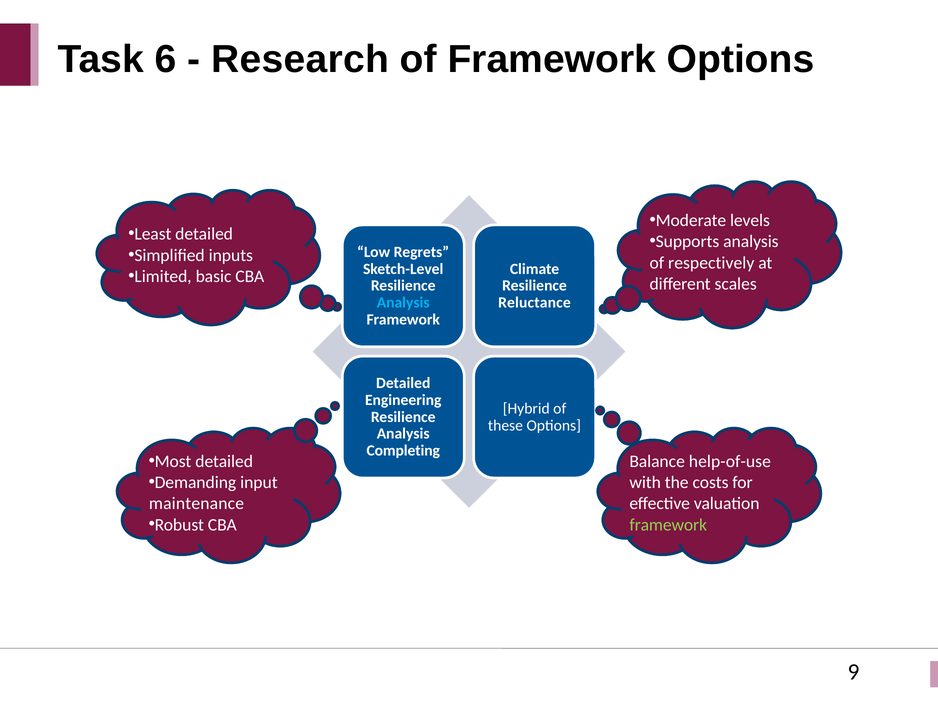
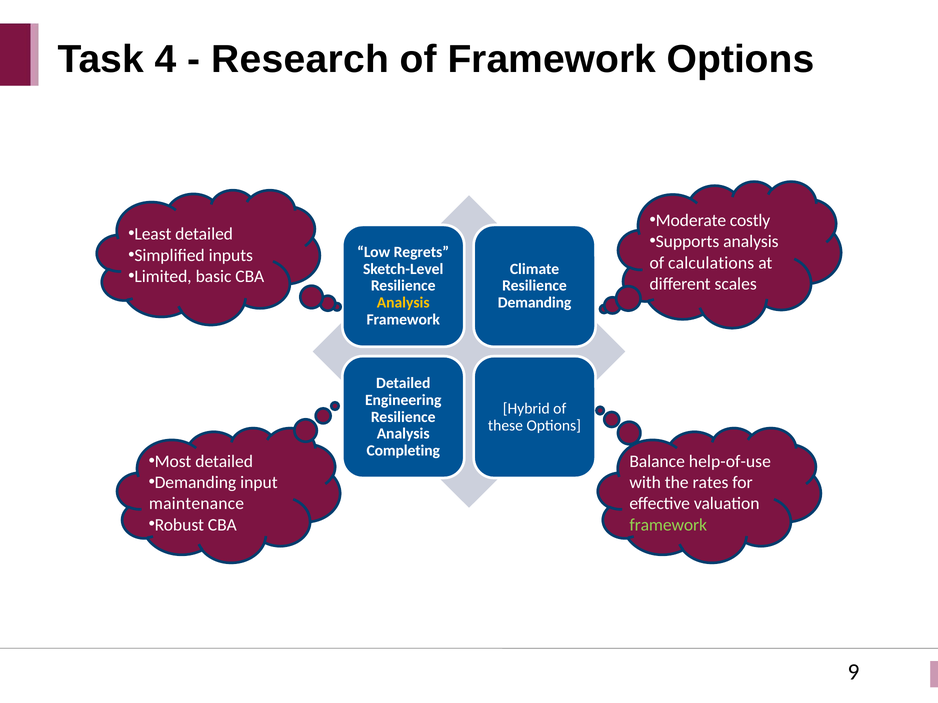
6: 6 -> 4 (166, 59)
levels: levels -> costly (750, 221)
respectively: respectively -> calculations (711, 263)
Analysis colour: light blue -> yellow (403, 303)
Reluctance: Reluctance -> Demanding (535, 303)
costs: costs -> rates (710, 483)
